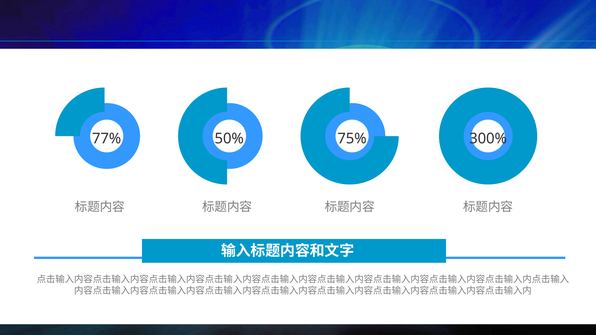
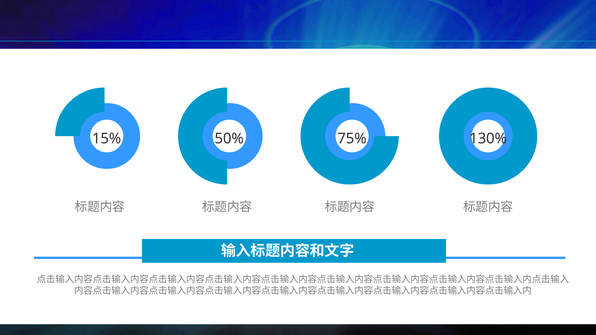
77%: 77% -> 15% (107, 139)
300%: 300% -> 130% (488, 139)
